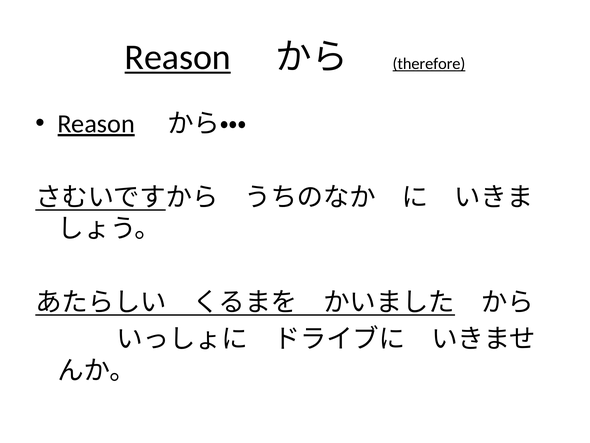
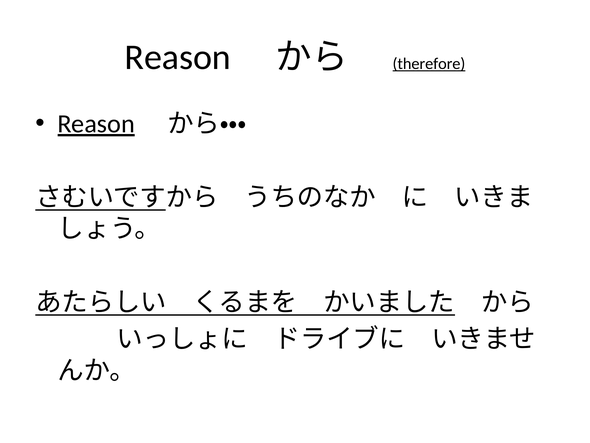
Reason underline: present -> none (178, 57)
